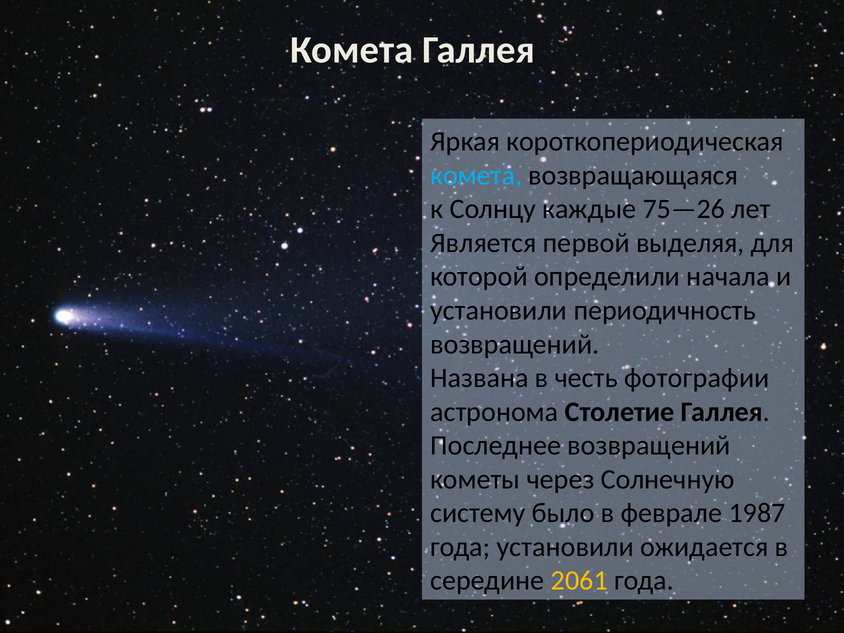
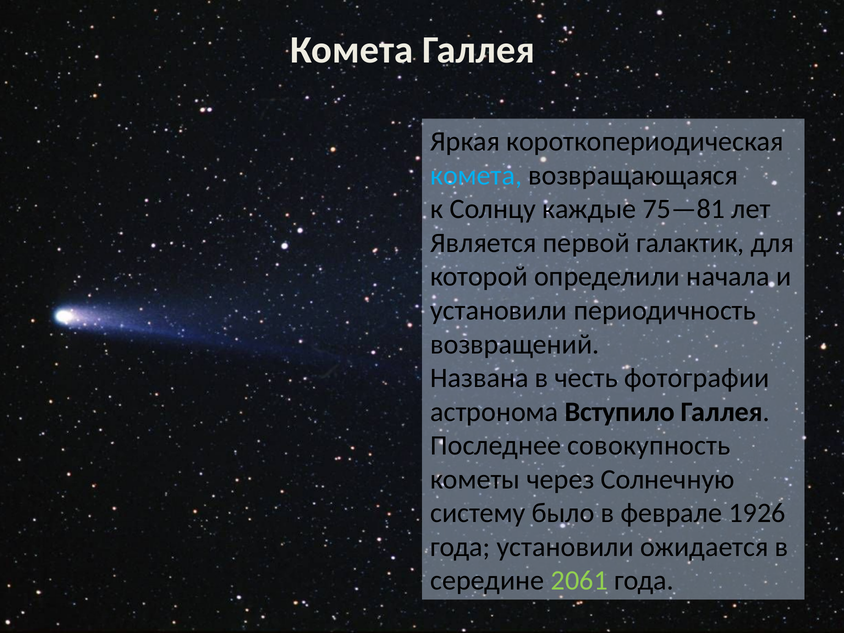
75—26: 75—26 -> 75—81 (684, 209)
выделяя: выделяя -> галактик (690, 243)
Столетие: Столетие -> Вступило (620, 412)
Последнее возвращений: возвращений -> совокупность (649, 446)
1987: 1987 -> 1926 (757, 513)
2061 colour: yellow -> light green (579, 581)
